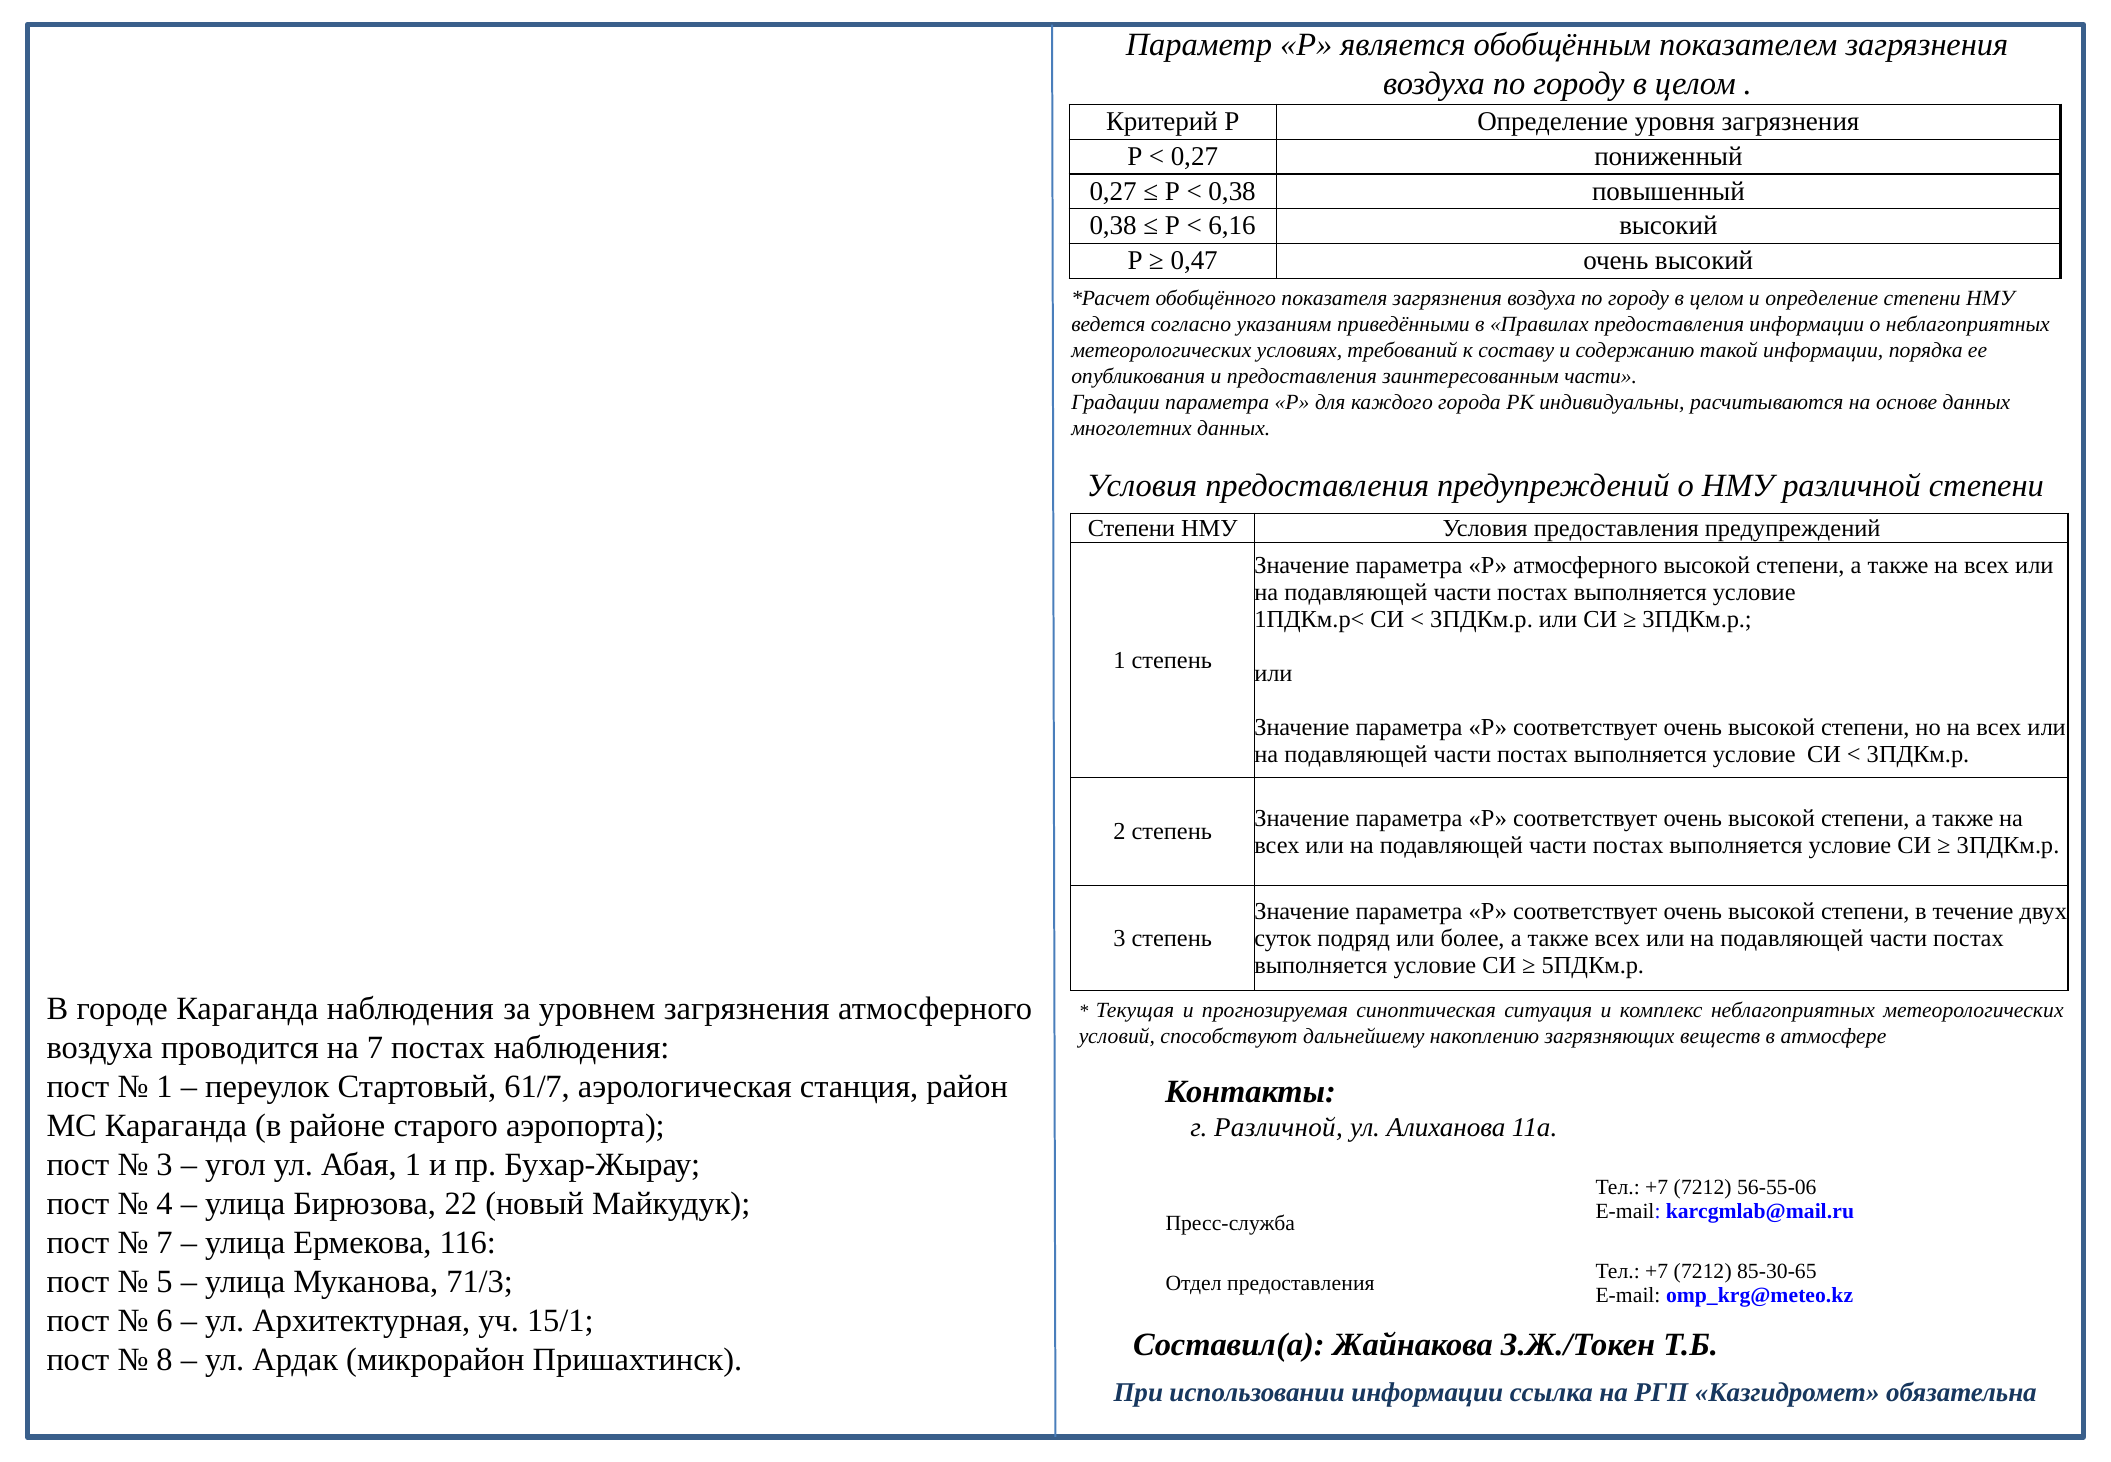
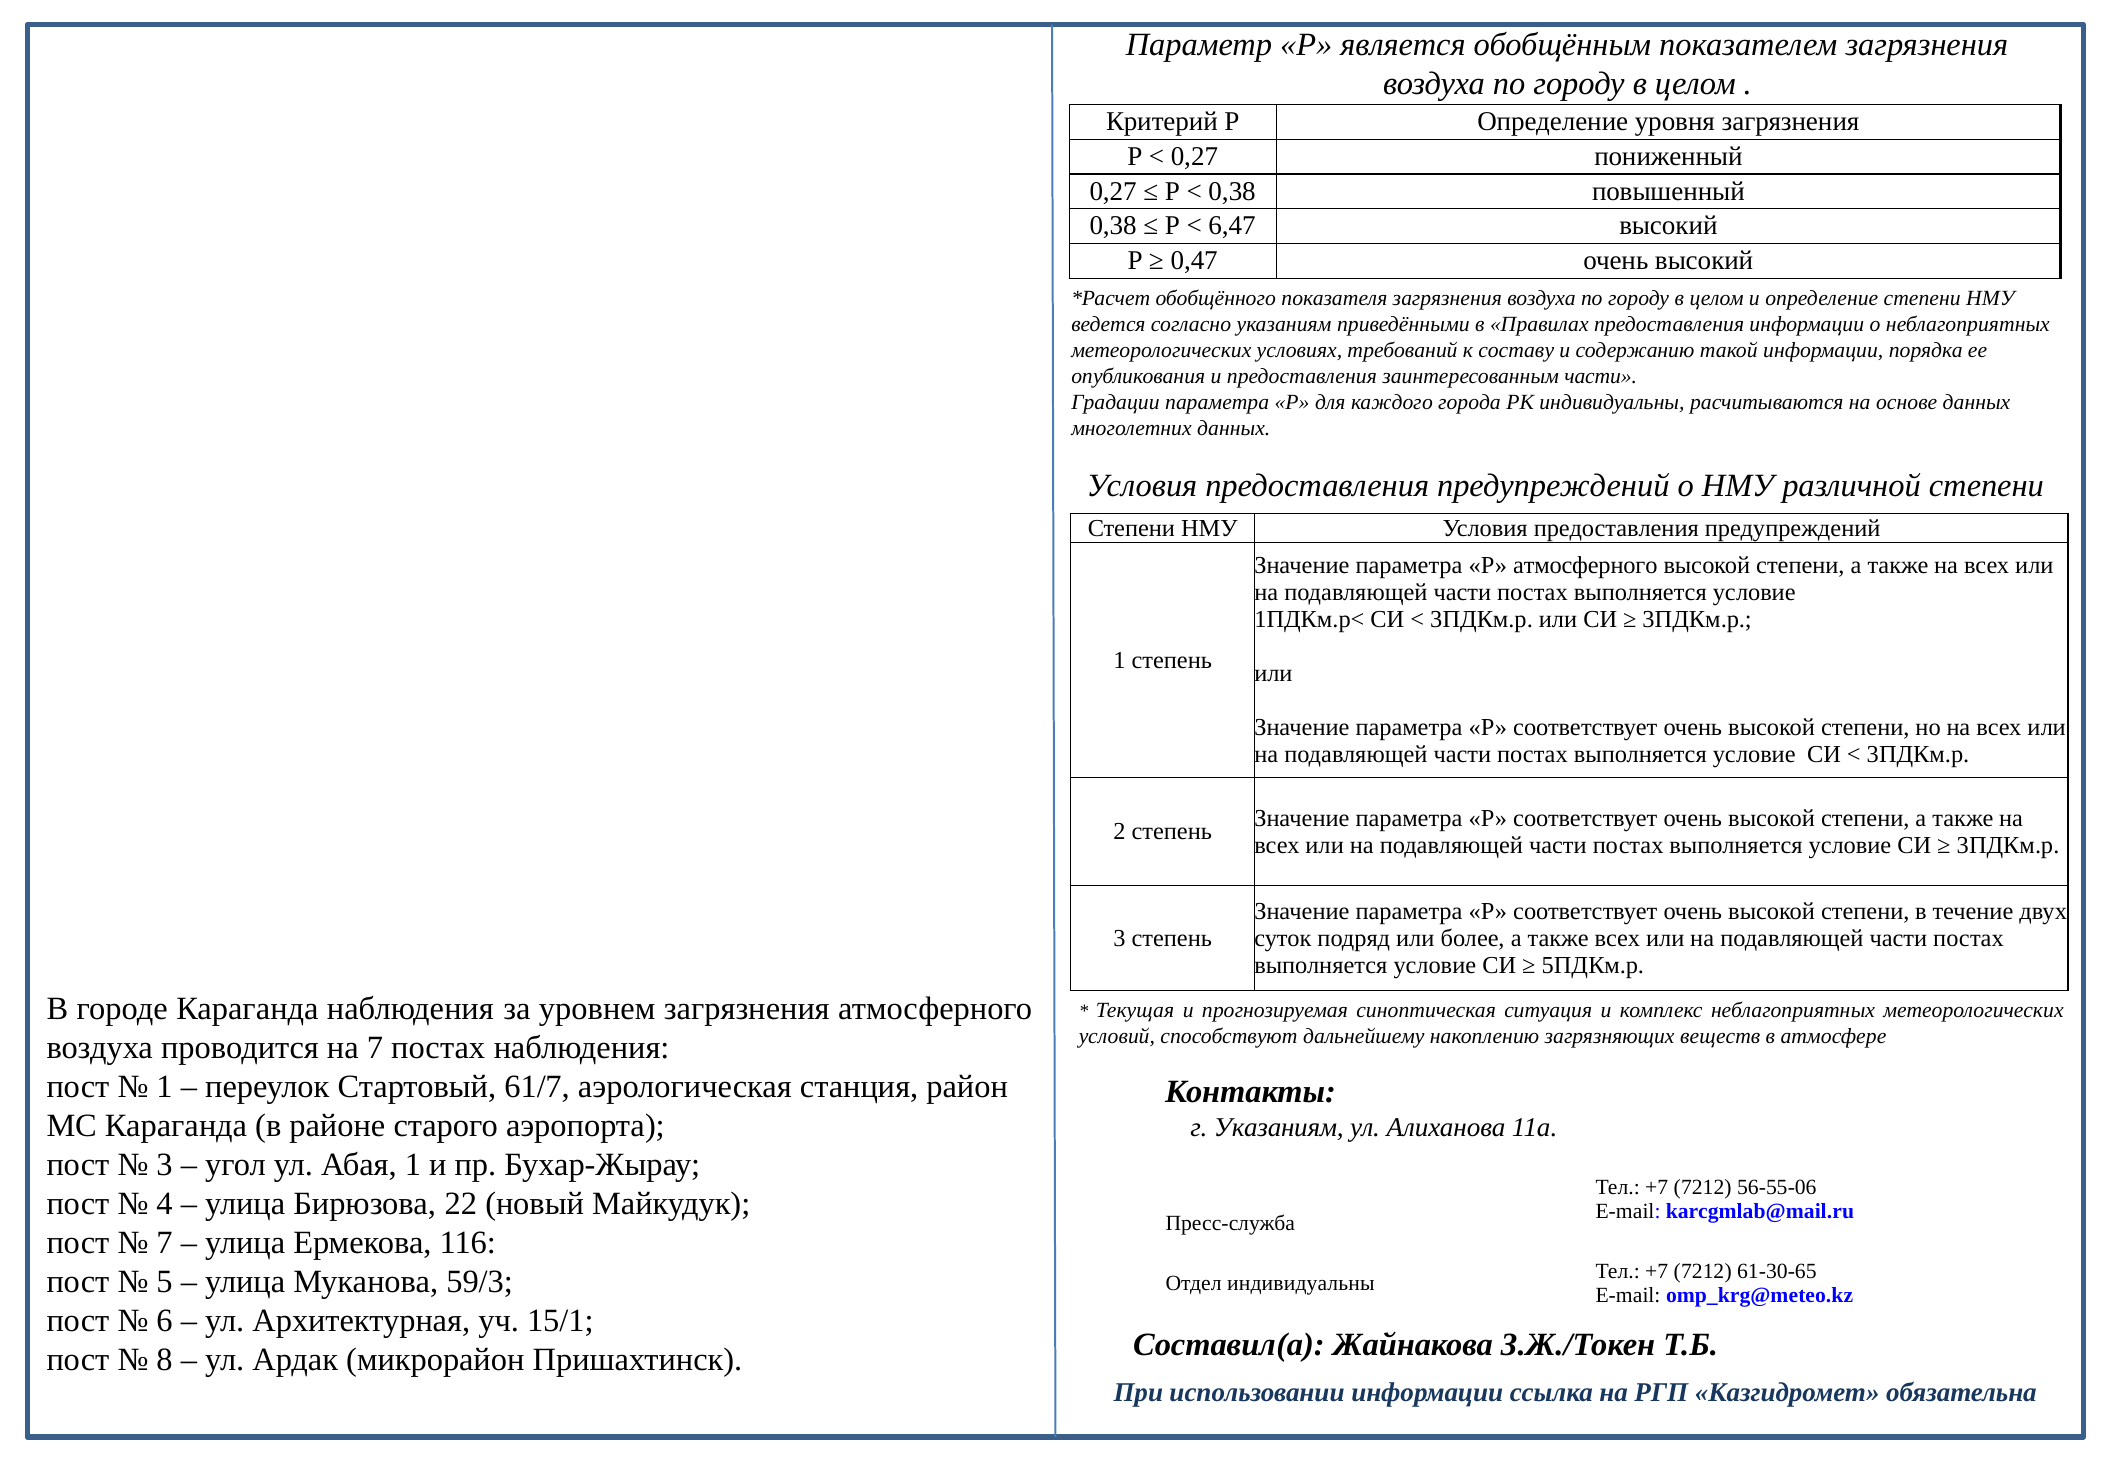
6,16: 6,16 -> 6,47 (1232, 226)
г Различной: Различной -> Указаниям (1279, 1127)
85-30-65: 85-30-65 -> 61-30-65 (1777, 1271)
71/3: 71/3 -> 59/3 (480, 1282)
Отдел предоставления: предоставления -> индивидуальны (1301, 1283)
